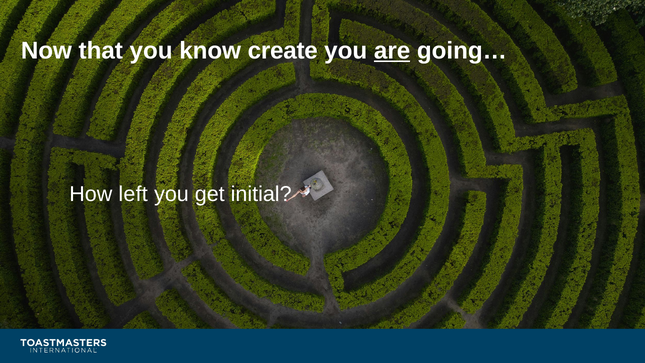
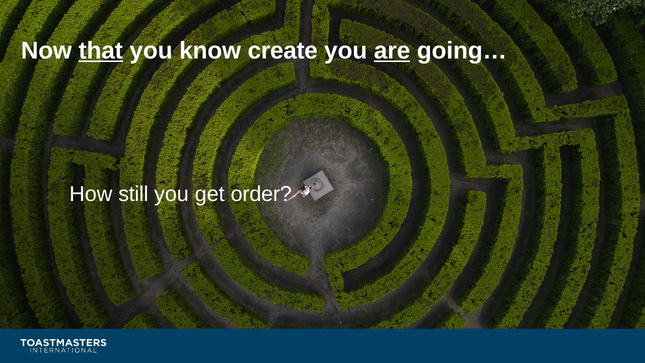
that underline: none -> present (101, 51)
left: left -> still (133, 194)
initial: initial -> order (261, 194)
